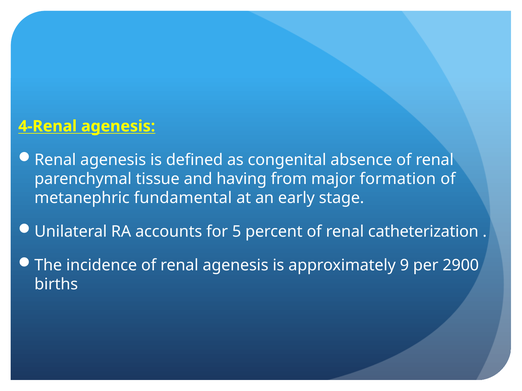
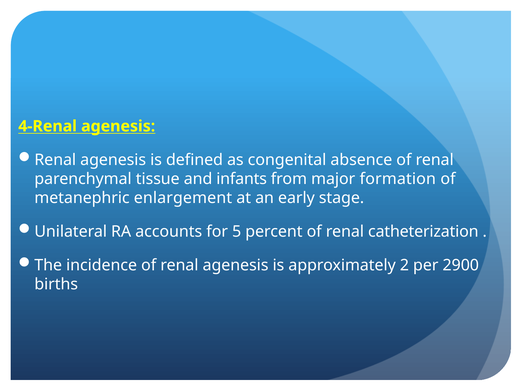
having: having -> infants (242, 179)
fundamental: fundamental -> enlargement (183, 198)
9: 9 -> 2 (404, 265)
